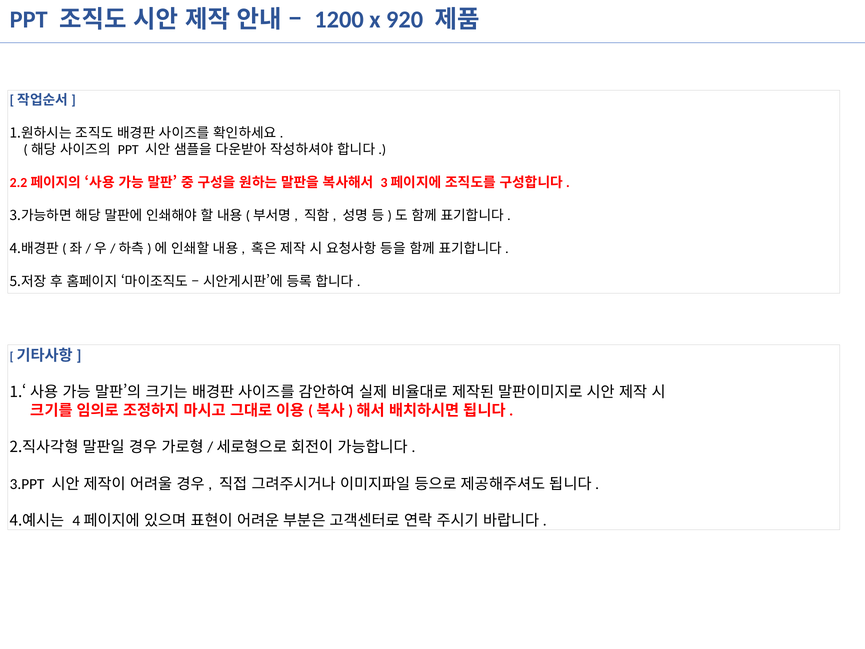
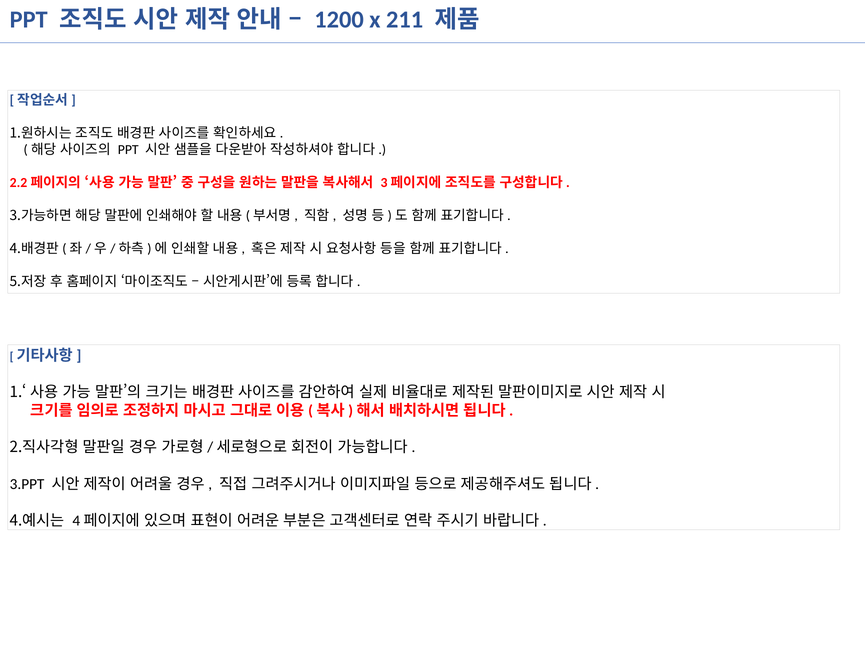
920: 920 -> 211 (405, 20)
